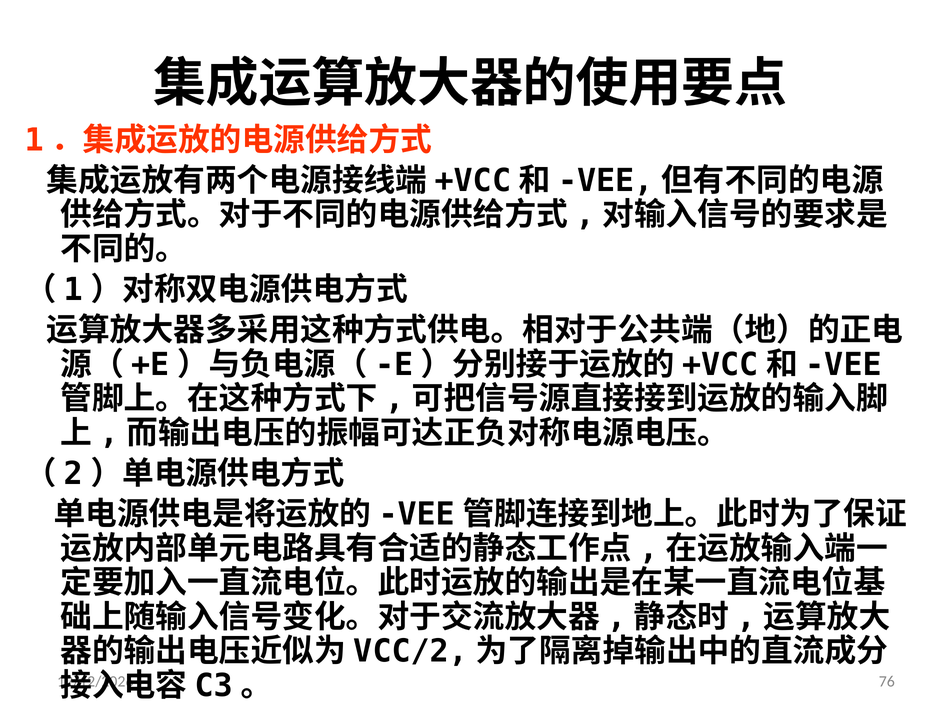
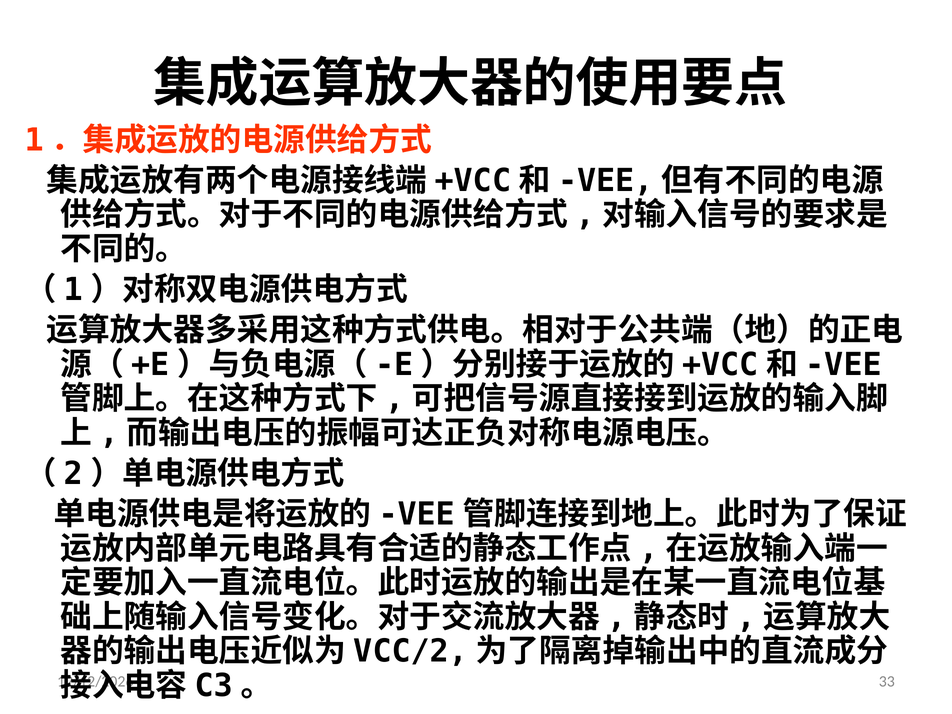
76: 76 -> 33 (887, 682)
